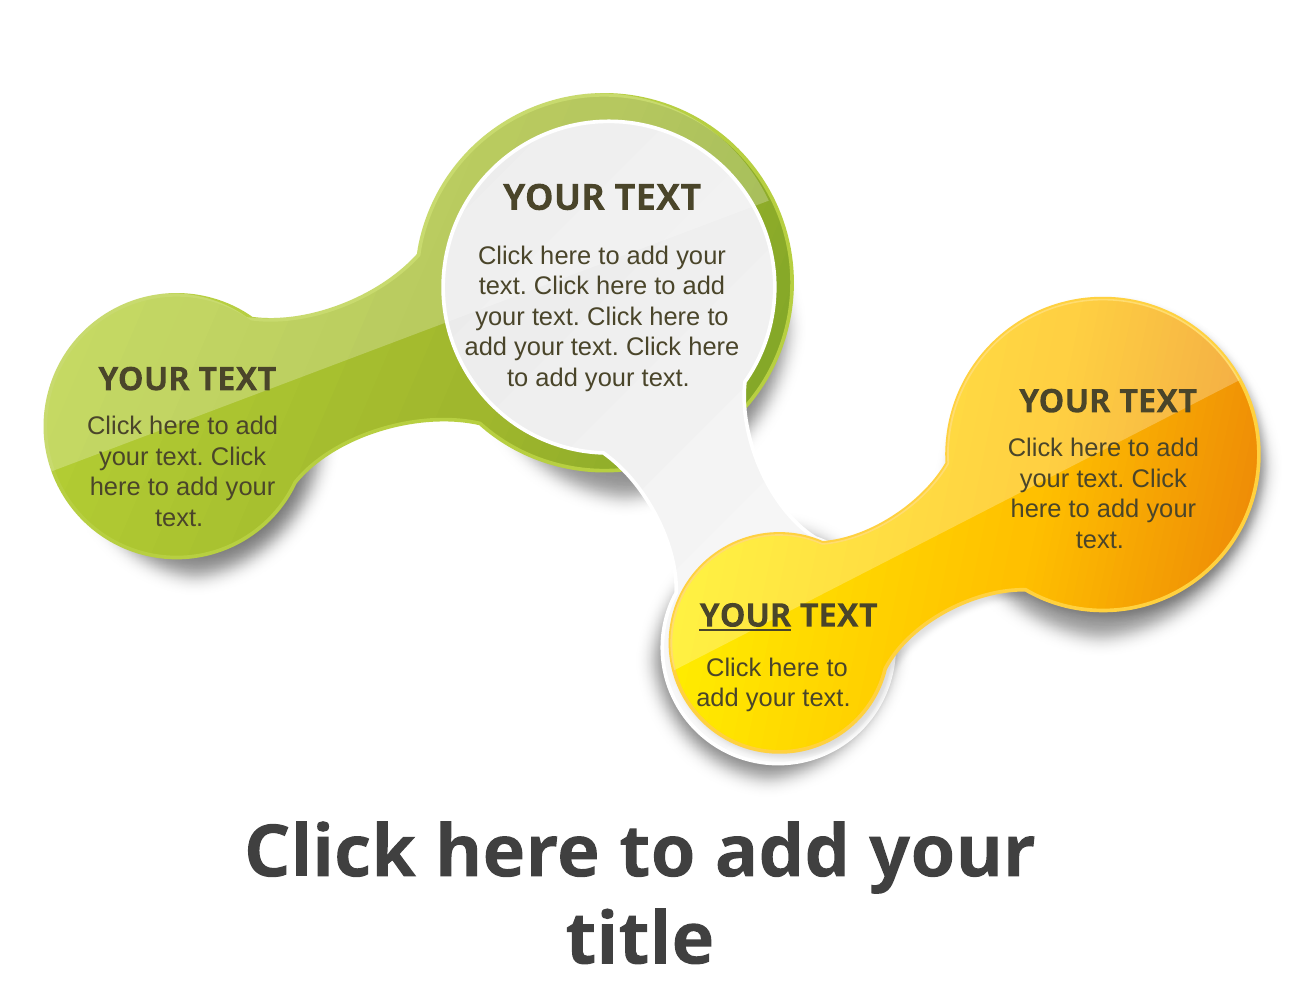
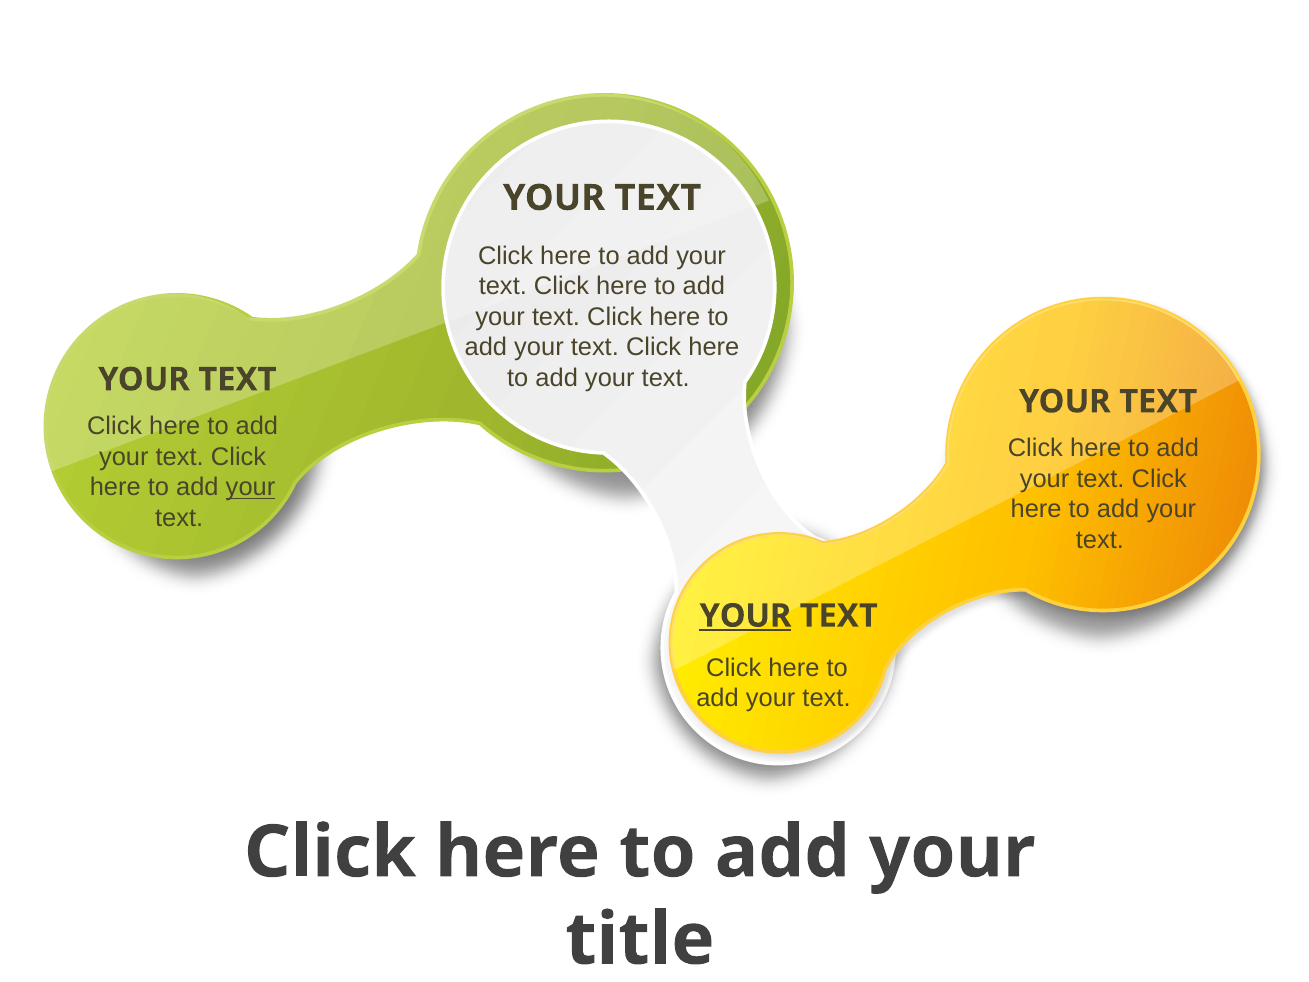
your underline: none -> present (251, 487)
